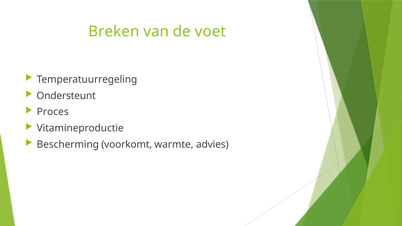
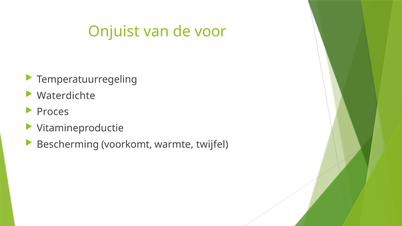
Breken: Breken -> Onjuist (114, 32)
voet: voet -> voor (210, 32)
Ondersteunt: Ondersteunt -> Waterdichte (66, 96)
advies: advies -> twijfel (212, 144)
